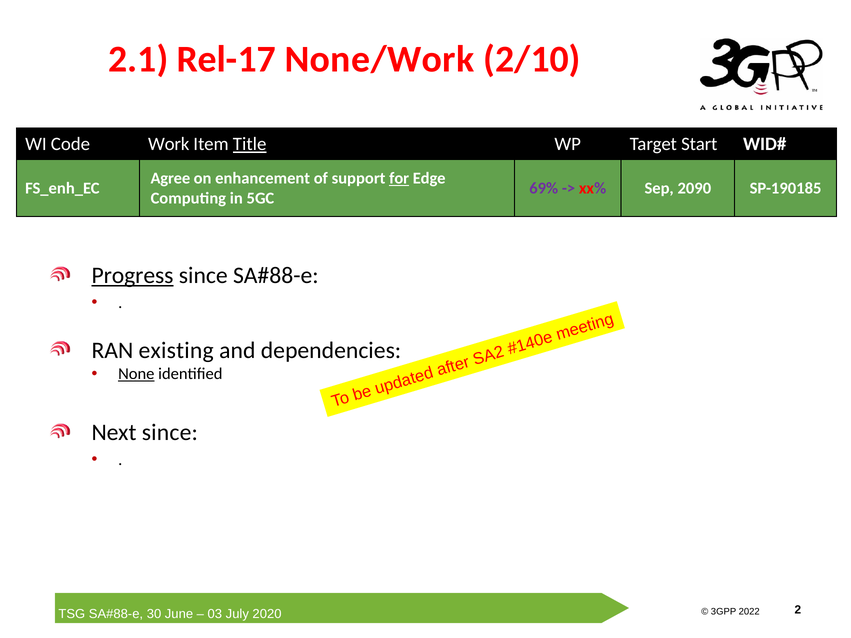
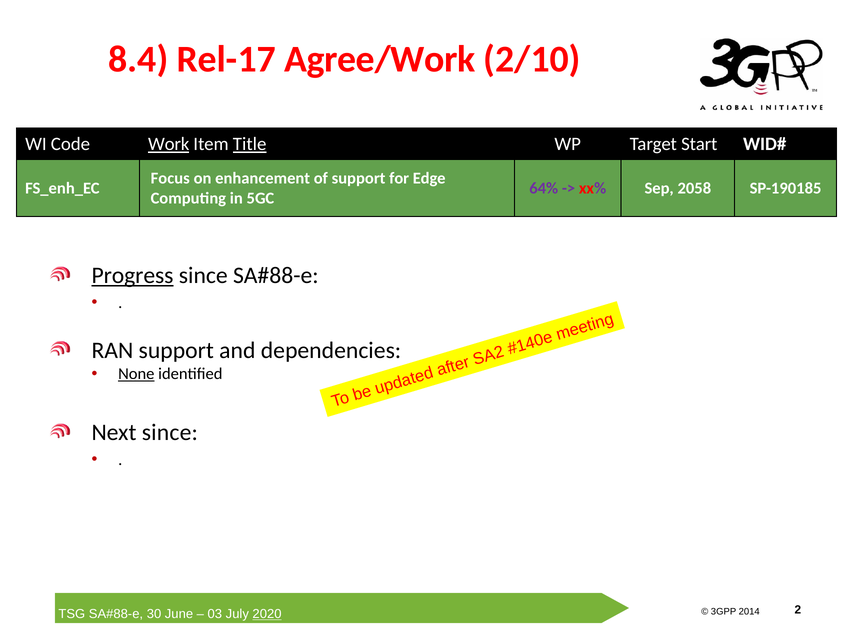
2.1: 2.1 -> 8.4 (138, 59)
None/Work: None/Work -> Agree/Work (380, 59)
Work underline: none -> present (169, 144)
Agree: Agree -> Focus (170, 178)
for underline: present -> none (399, 178)
69%: 69% -> 64% (544, 188)
2090: 2090 -> 2058 (694, 188)
RAN existing: existing -> support (176, 351)
2022: 2022 -> 2014 (749, 612)
2020 underline: none -> present (267, 614)
